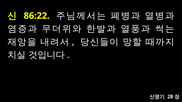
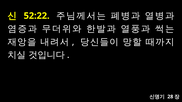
86:22: 86:22 -> 52:22 (37, 16)
